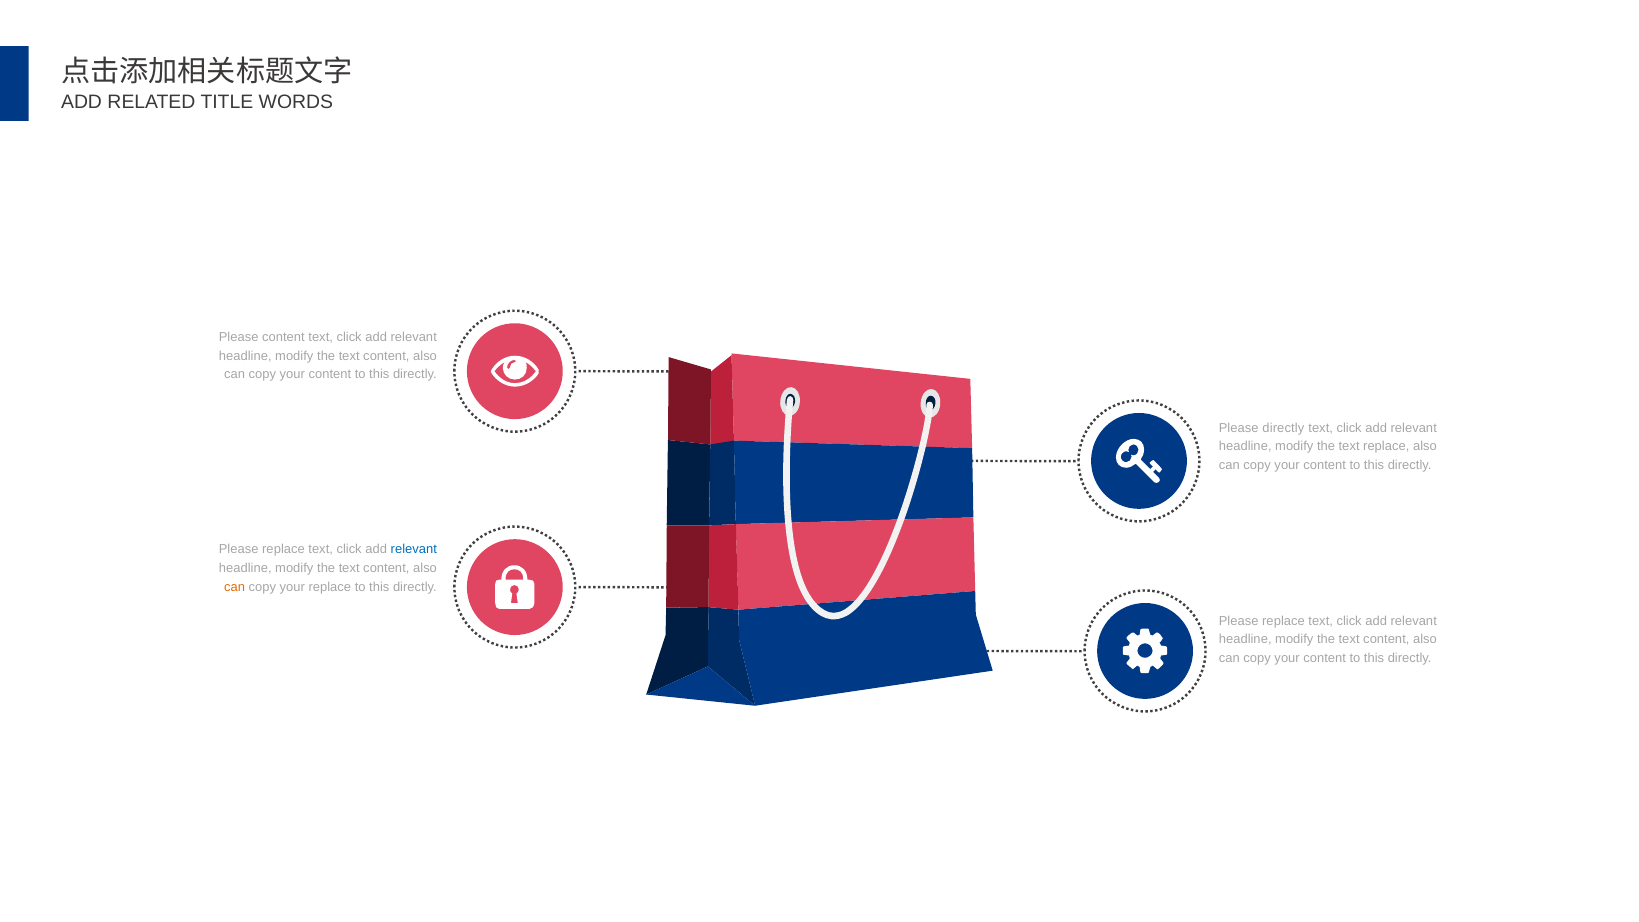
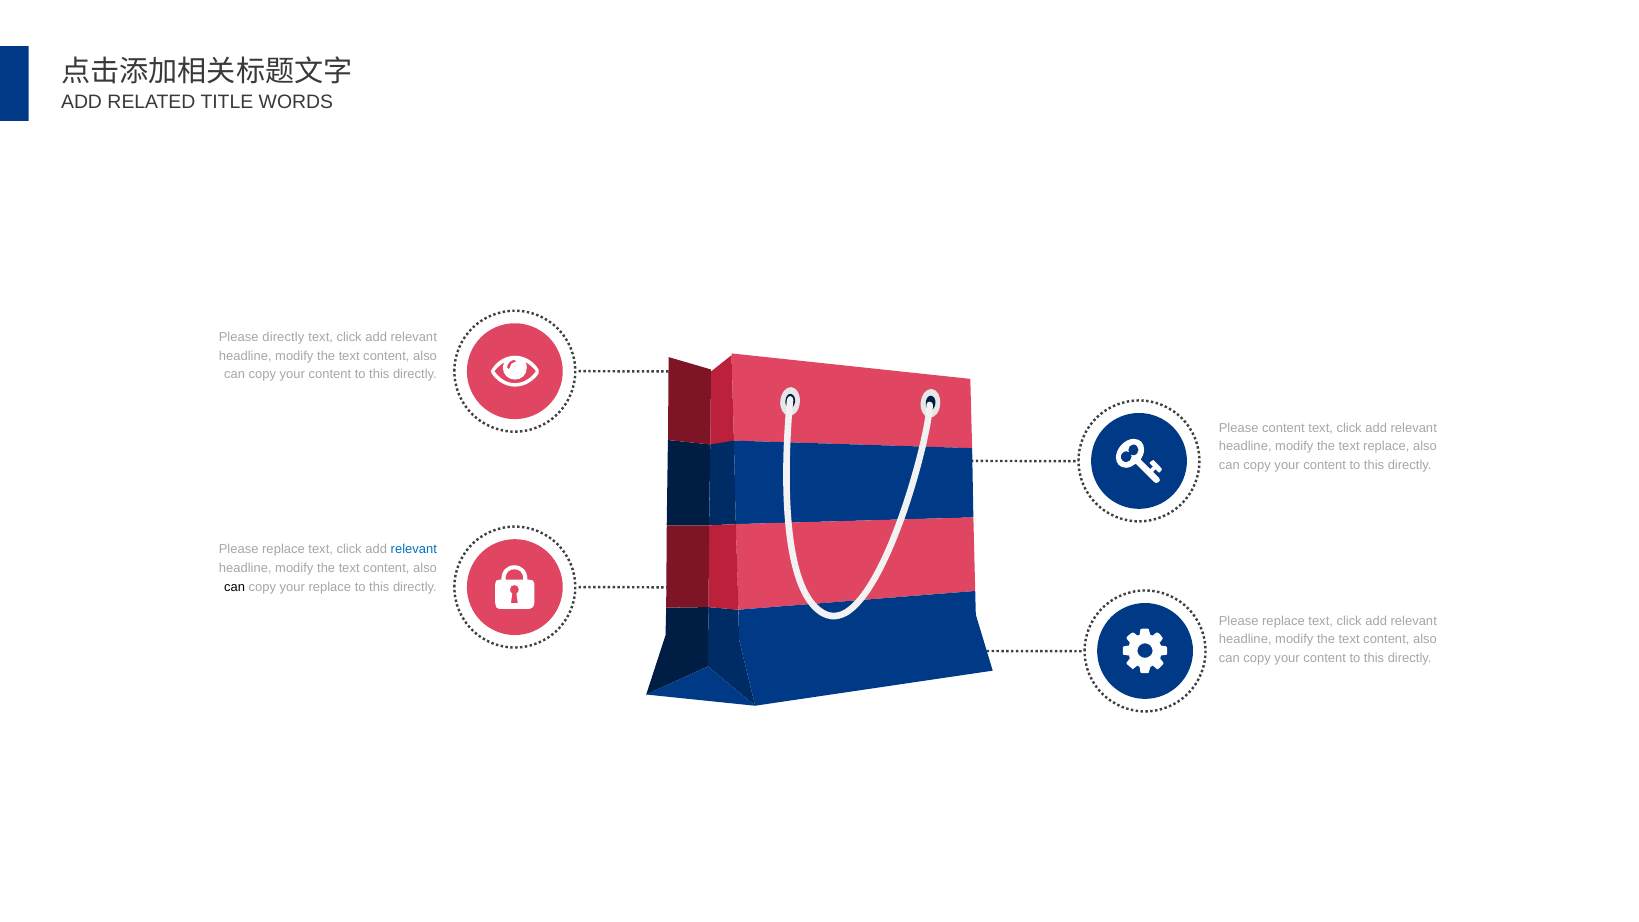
Please content: content -> directly (283, 337)
Please directly: directly -> content (1283, 428)
can colour: orange -> black (235, 587)
